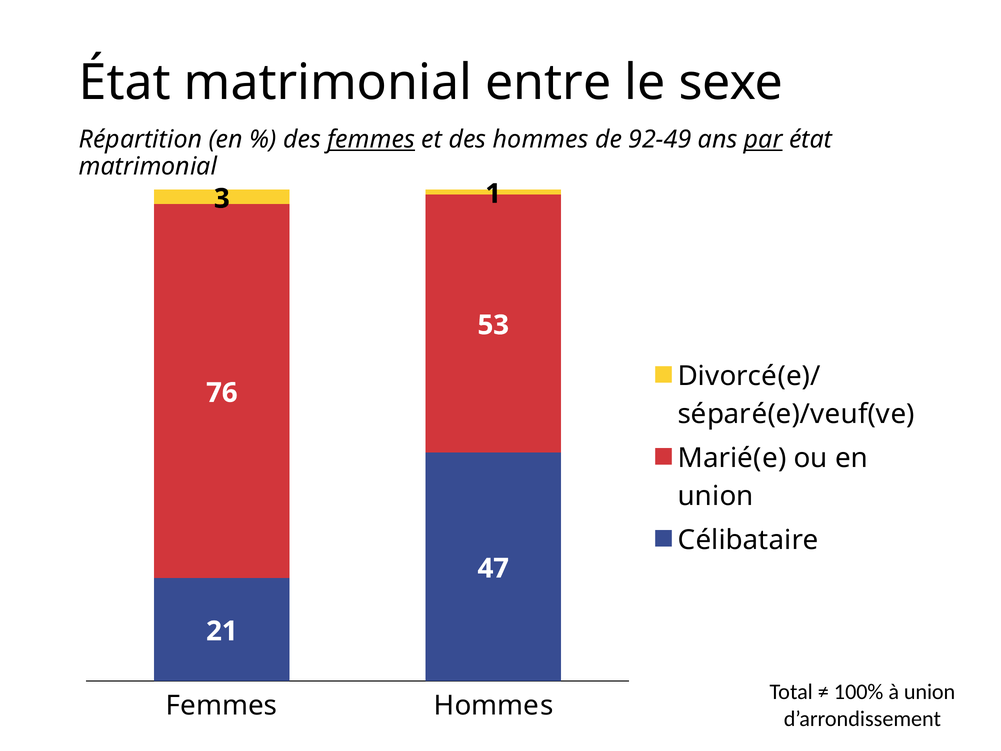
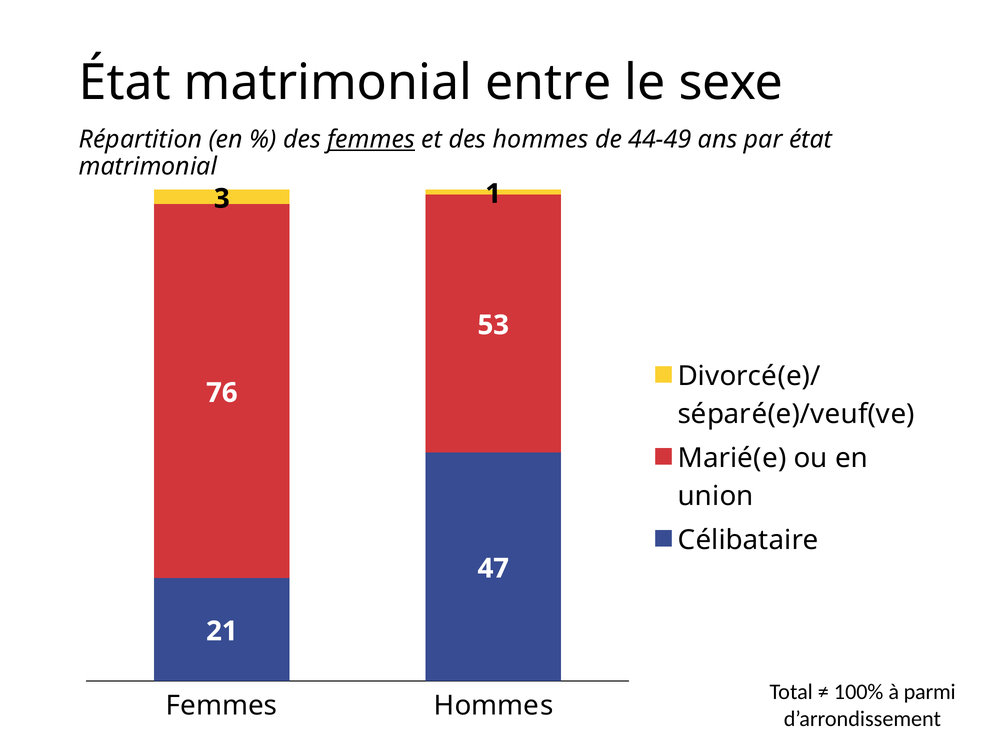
92-49: 92-49 -> 44-49 (660, 139)
par underline: present -> none (763, 139)
à union: union -> parmi (930, 692)
